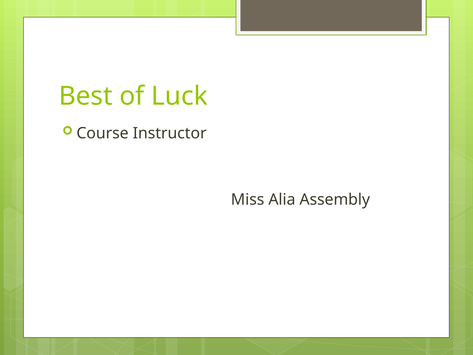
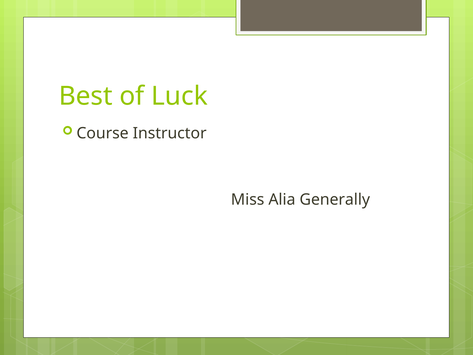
Assembly: Assembly -> Generally (335, 199)
